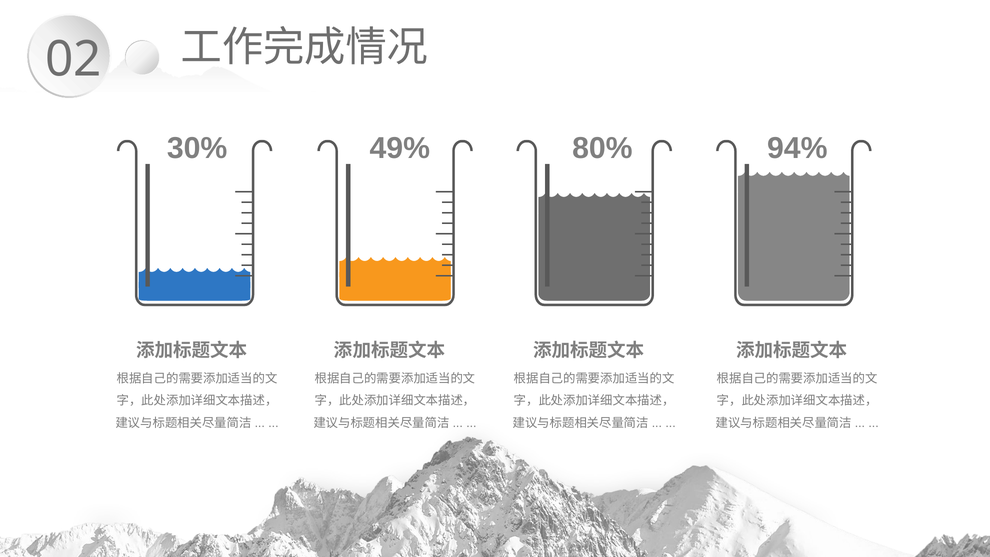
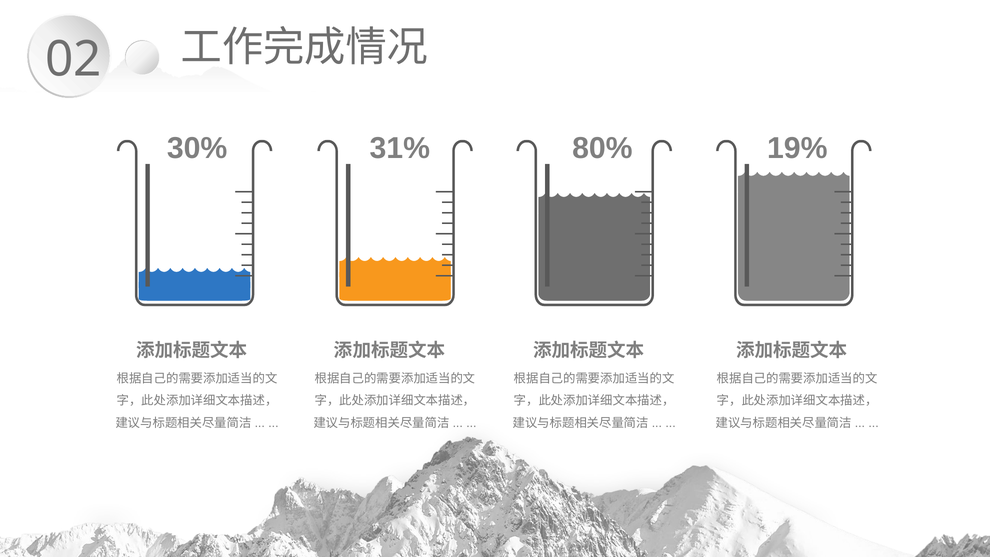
49%: 49% -> 31% (400, 148)
94%: 94% -> 19% (797, 148)
